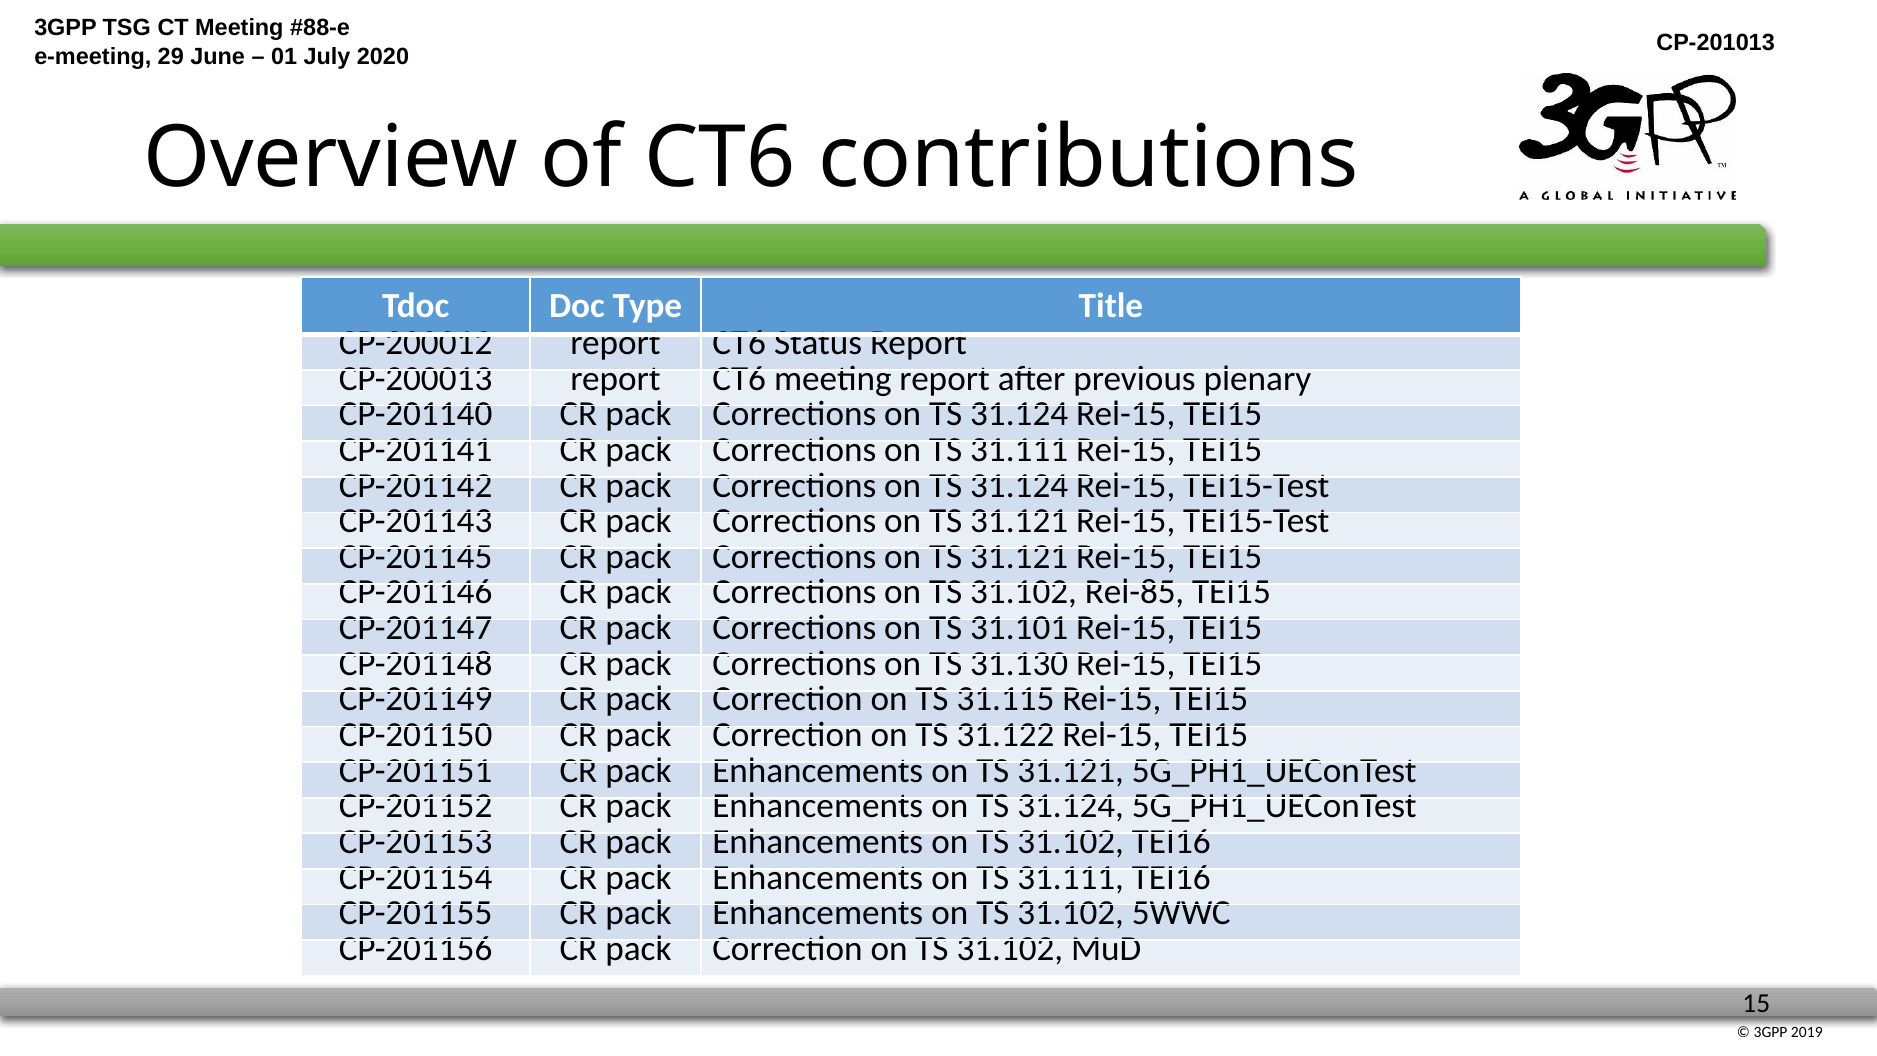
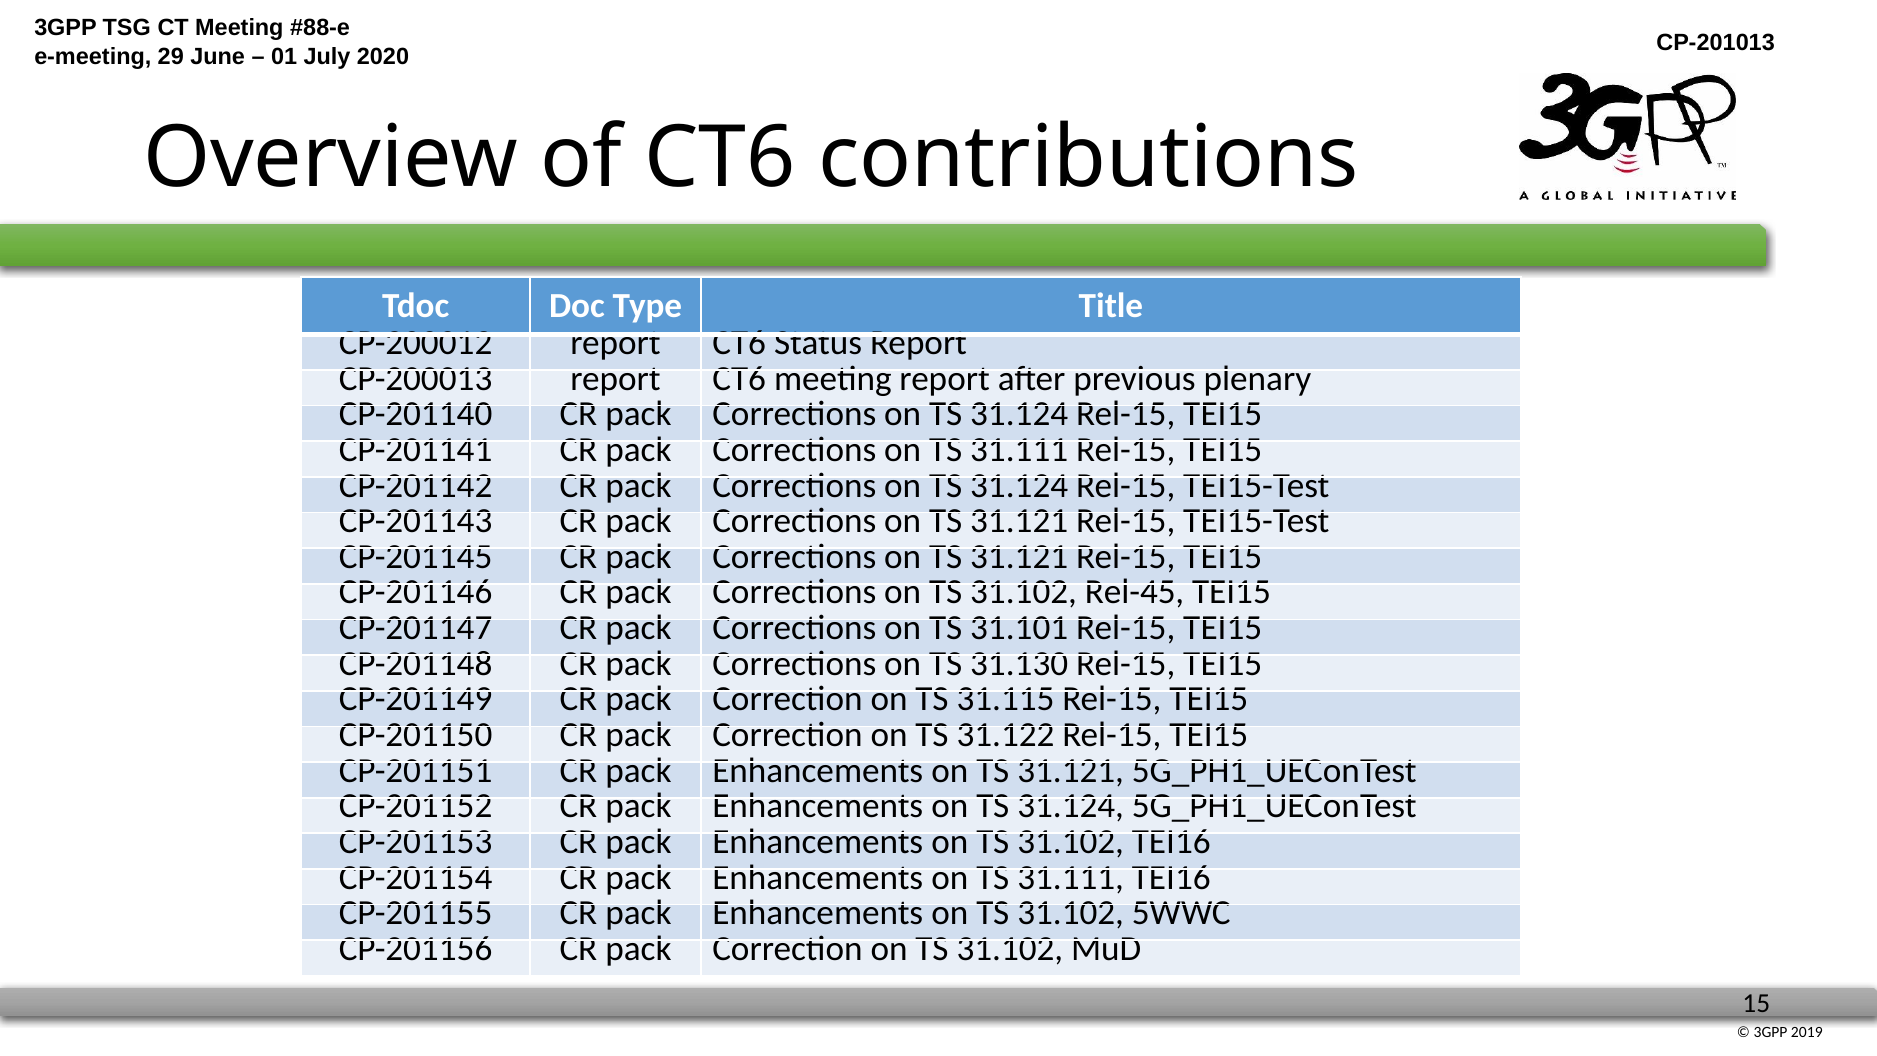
Rel-85: Rel-85 -> Rel-45 (1135, 592)
